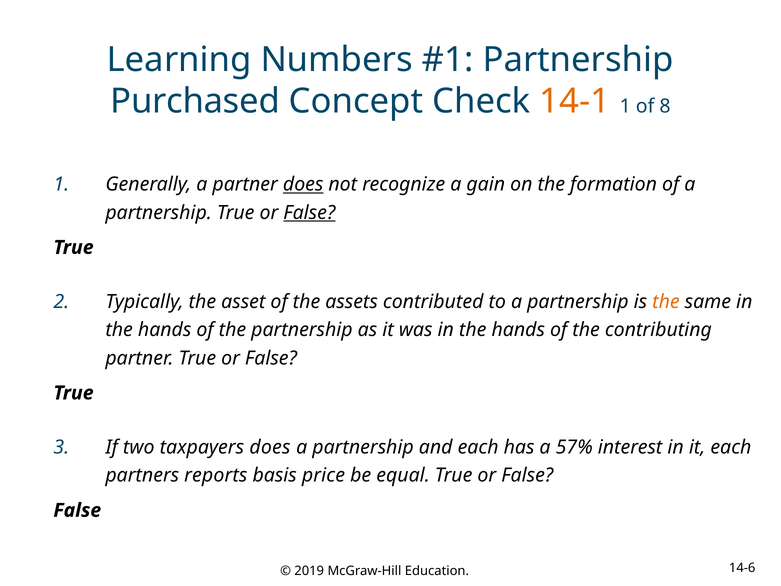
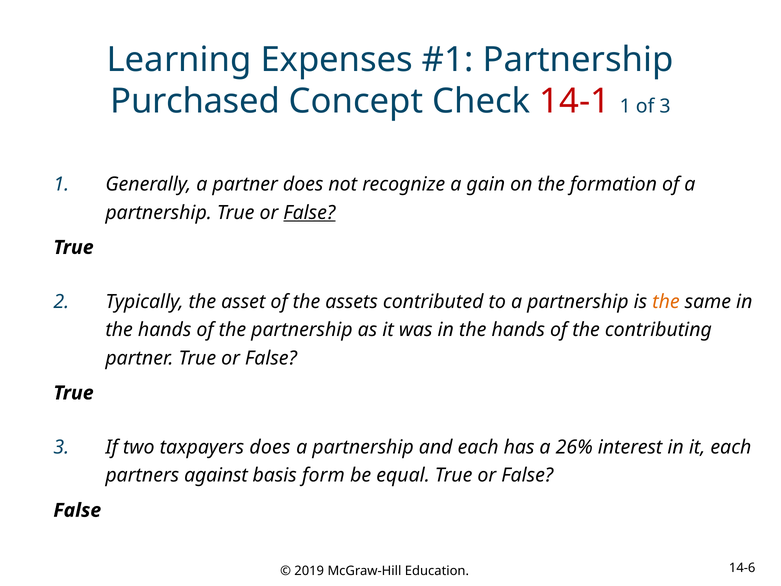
Numbers: Numbers -> Expenses (337, 60)
14-1 colour: orange -> red (575, 101)
of 8: 8 -> 3 (665, 106)
does underline: present -> none (303, 184)
57%: 57% -> 26% (574, 447)
reports: reports -> against (216, 475)
price: price -> form (323, 475)
